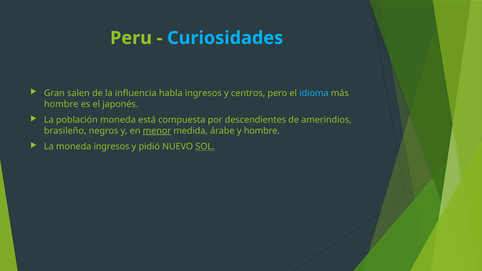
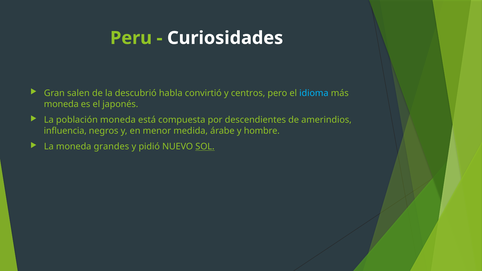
Curiosidades colour: light blue -> white (225, 38)
influencia: influencia -> descubrió (136, 93)
habla ingresos: ingresos -> convirtió (203, 93)
hombre: hombre -> moneda (61, 104)
brasileño: brasileño -> influencia (65, 131)
menor underline: present -> none (157, 131)
moneda ingresos: ingresos -> grandes (111, 147)
